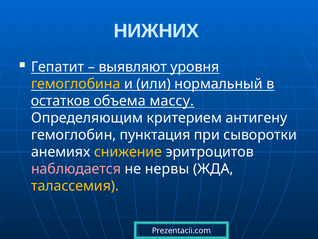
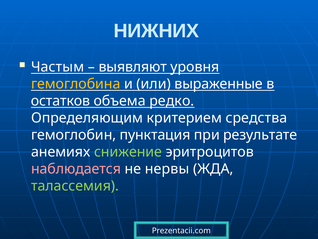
Гепатит: Гепатит -> Частым (58, 67)
нормальный: нормальный -> выраженные (219, 84)
массу: массу -> редко (172, 101)
антигену: антигену -> средства (256, 118)
сыворотки: сыворотки -> результате (260, 135)
снижение colour: yellow -> light green (128, 152)
талассемия colour: yellow -> light green (75, 185)
